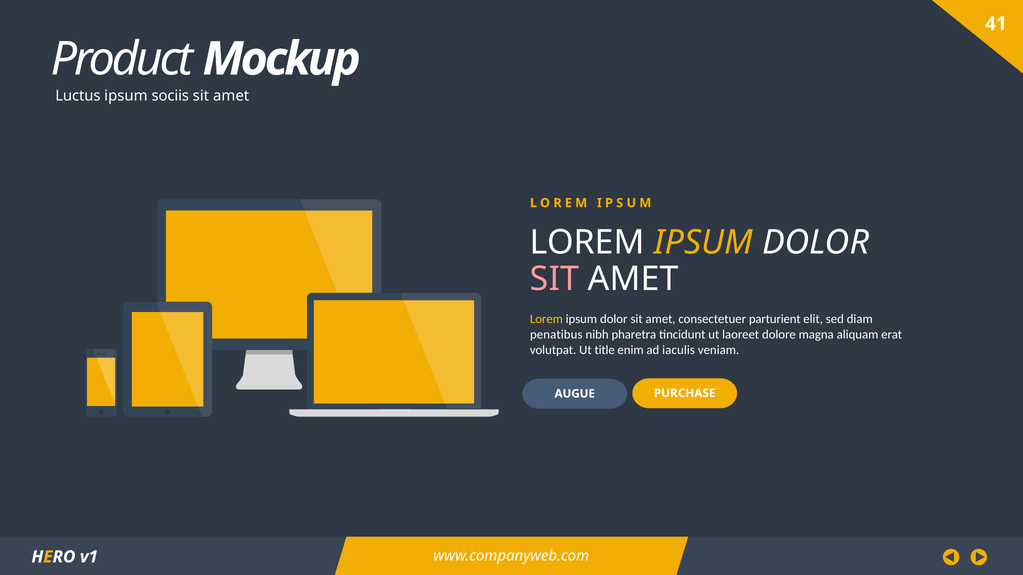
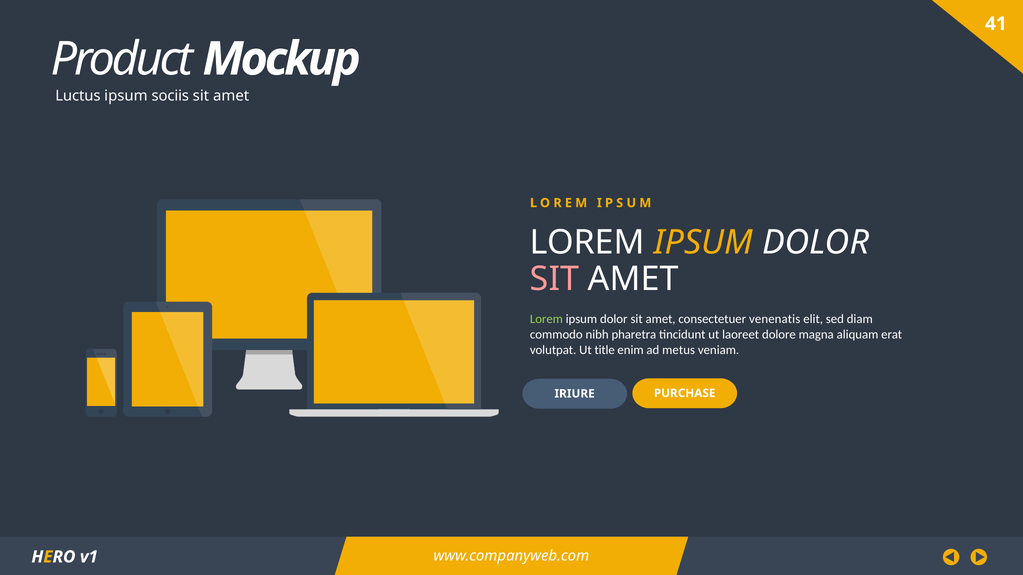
Lorem colour: yellow -> light green (546, 319)
parturient: parturient -> venenatis (775, 319)
penatibus: penatibus -> commodo (556, 335)
iaculis: iaculis -> metus (679, 350)
AUGUE: AUGUE -> IRIURE (575, 394)
